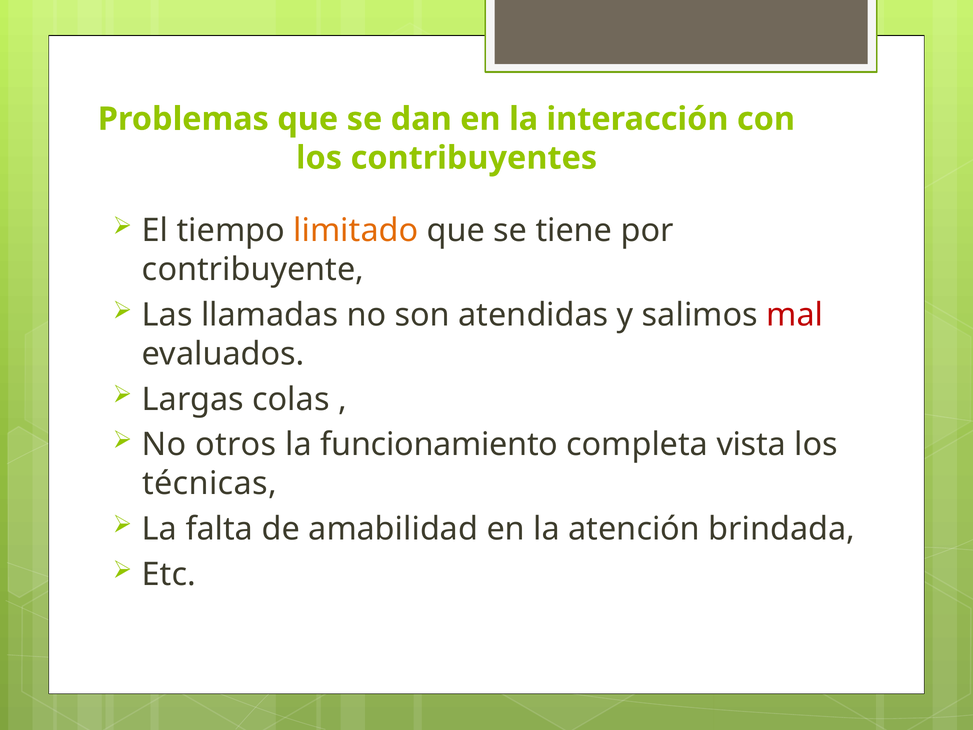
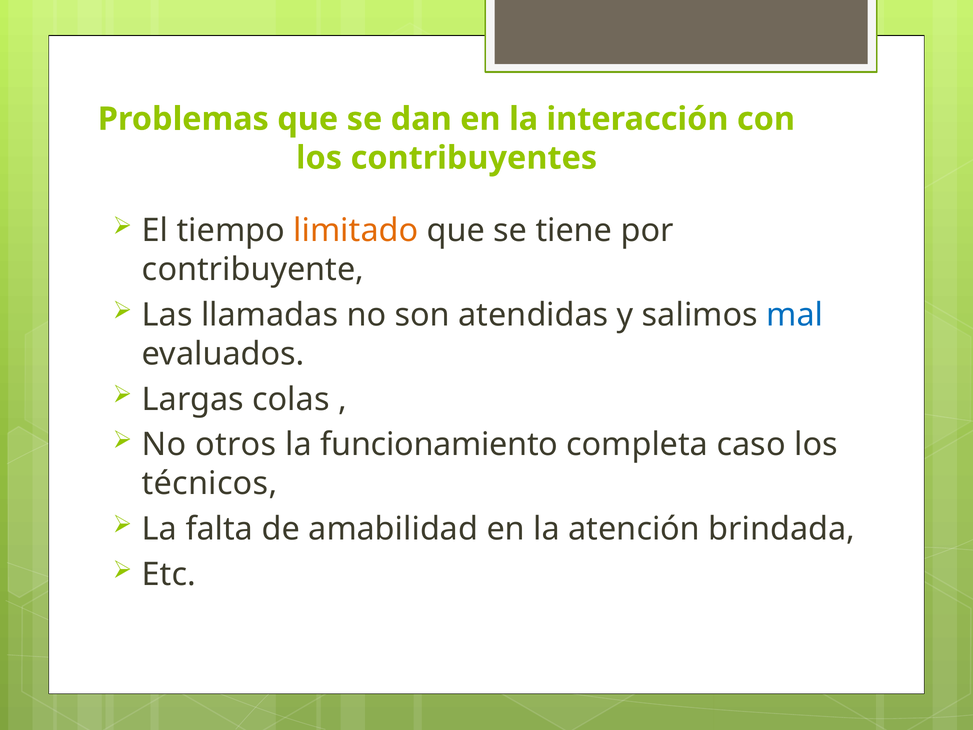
mal colour: red -> blue (795, 315)
vista: vista -> caso (751, 445)
técnicas: técnicas -> técnicos (210, 484)
